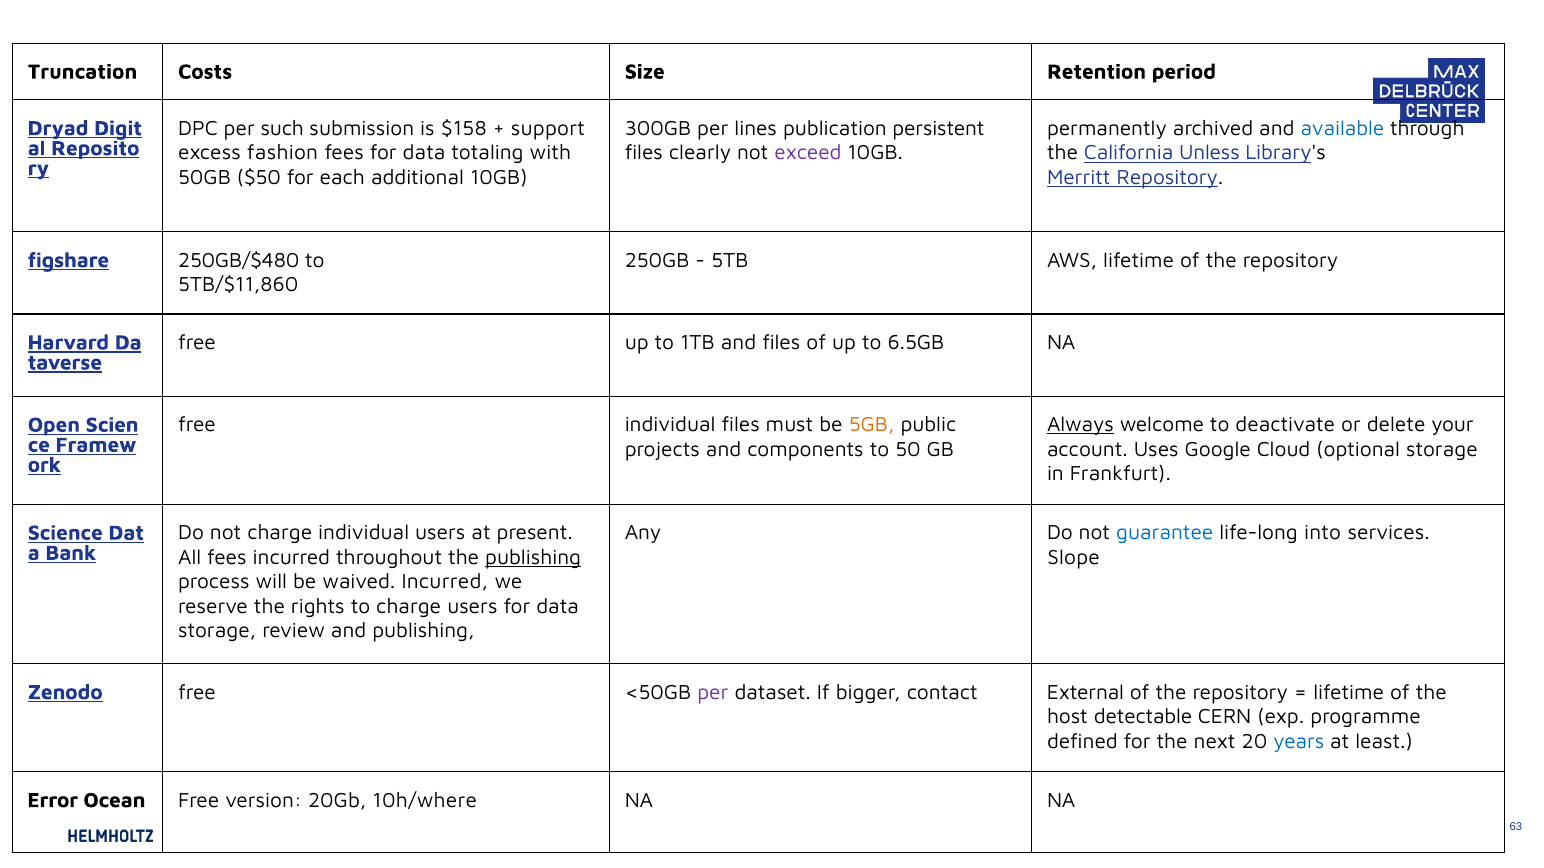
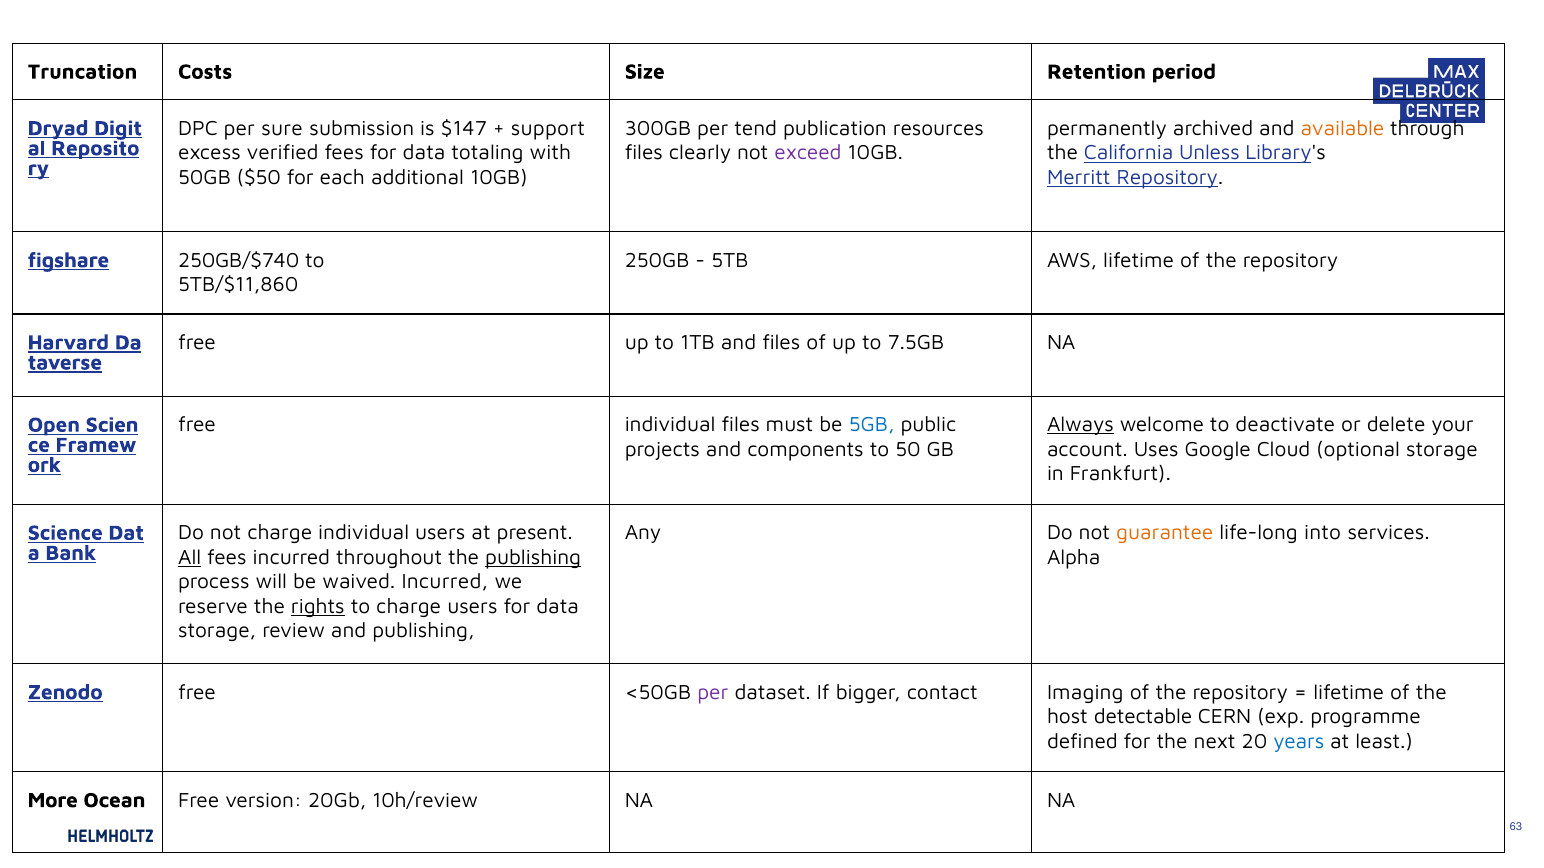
such: such -> sure (282, 128)
$158: $158 -> $147 (464, 128)
lines: lines -> tend (756, 128)
persistent: persistent -> resources (938, 128)
available colour: blue -> orange (1342, 128)
fashion: fashion -> verified (283, 153)
250GB/$480: 250GB/$480 -> 250GB/$740 (239, 260)
6.5GB: 6.5GB -> 7.5GB (916, 343)
5GB colour: orange -> blue (872, 425)
guarantee colour: blue -> orange (1165, 533)
All underline: none -> present (190, 558)
Slope: Slope -> Alpha (1074, 558)
rights underline: none -> present (318, 607)
External: External -> Imaging (1085, 693)
Error: Error -> More (53, 801)
10h/where: 10h/where -> 10h/review (425, 801)
